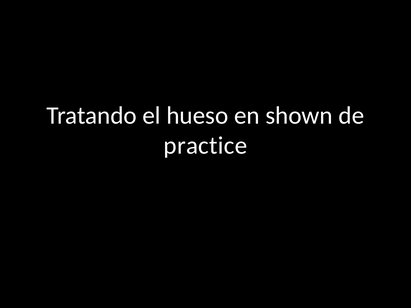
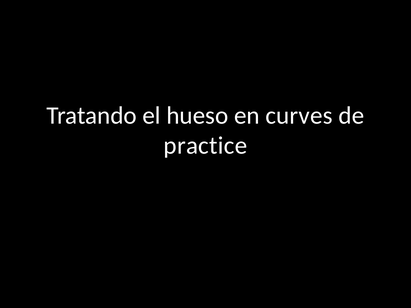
shown: shown -> curves (299, 115)
